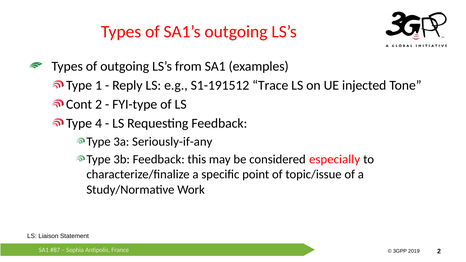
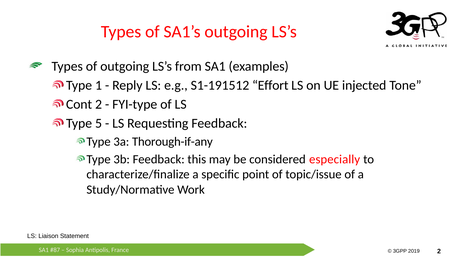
Trace: Trace -> Effort (270, 85)
4: 4 -> 5 (99, 124)
Seriously-if-any: Seriously-if-any -> Thorough-if-any (172, 142)
